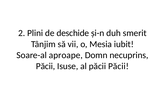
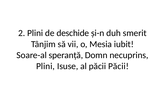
aproape: aproape -> speranță (66, 55)
Păcii: Păcii -> Plini (45, 66)
